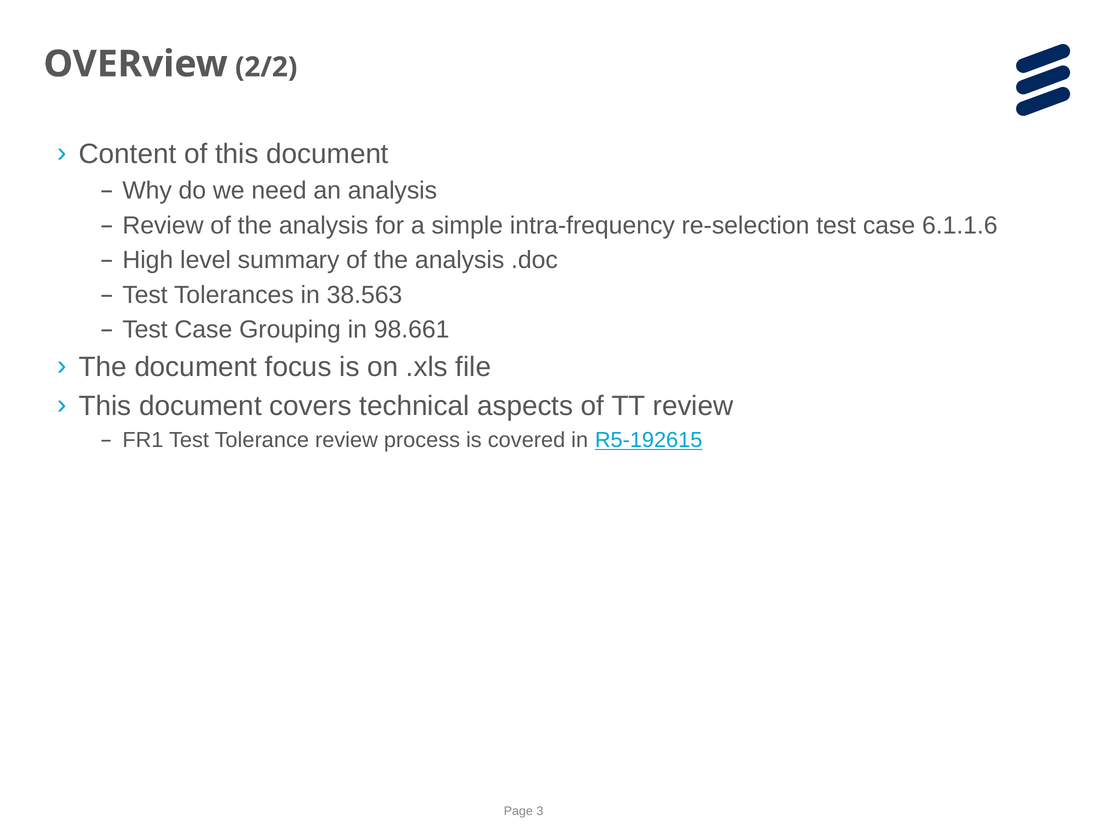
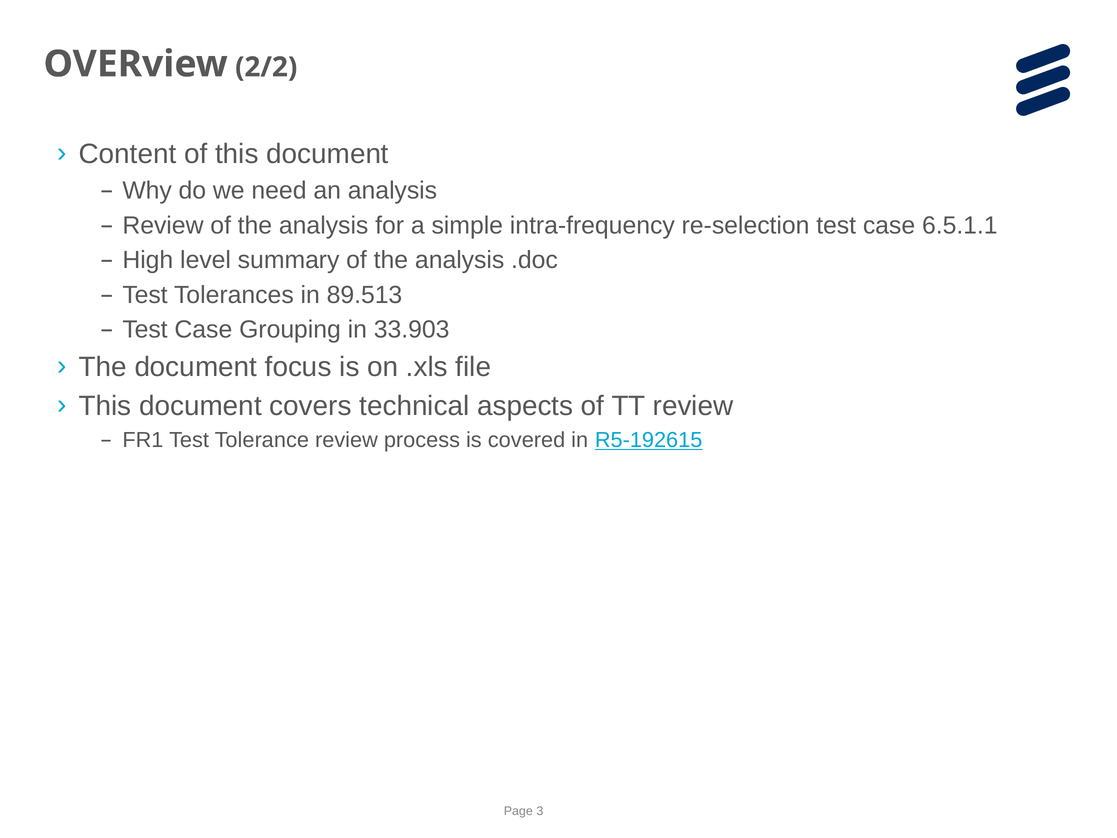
6.1.1.6: 6.1.1.6 -> 6.5.1.1 (960, 225)
38.563: 38.563 -> 89.513 (364, 295)
98.661: 98.661 -> 33.903 (412, 330)
